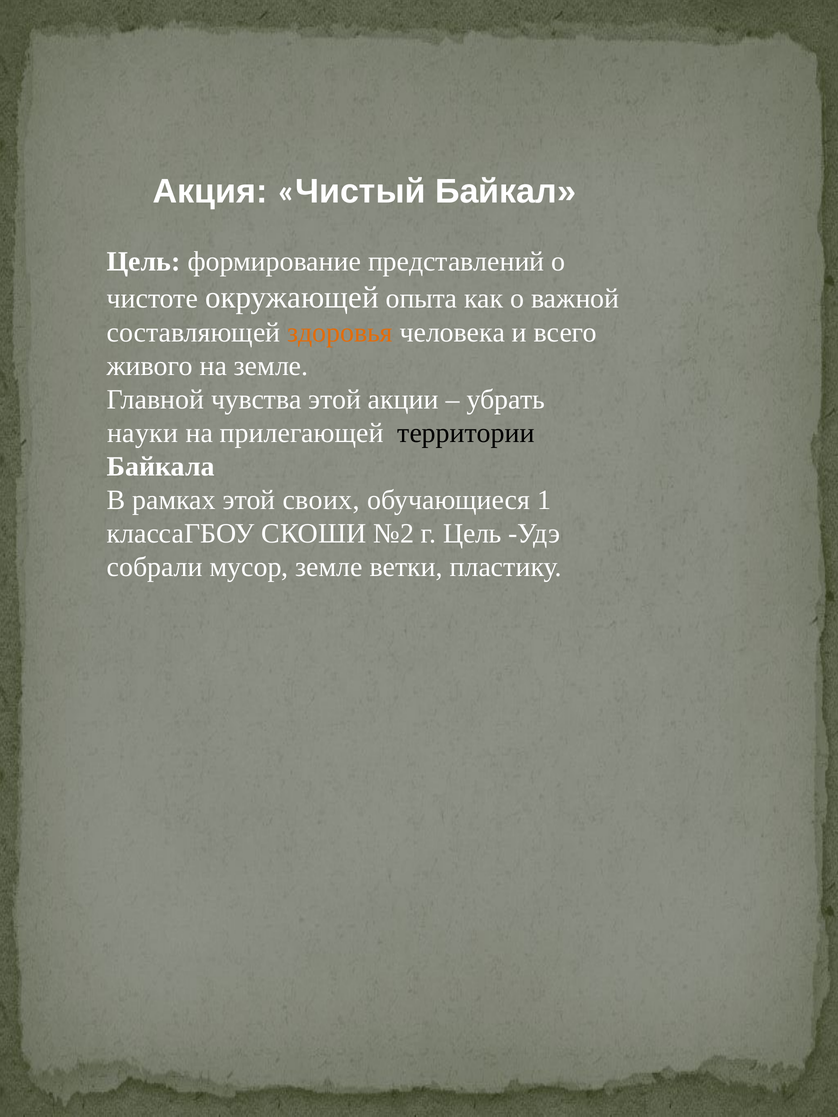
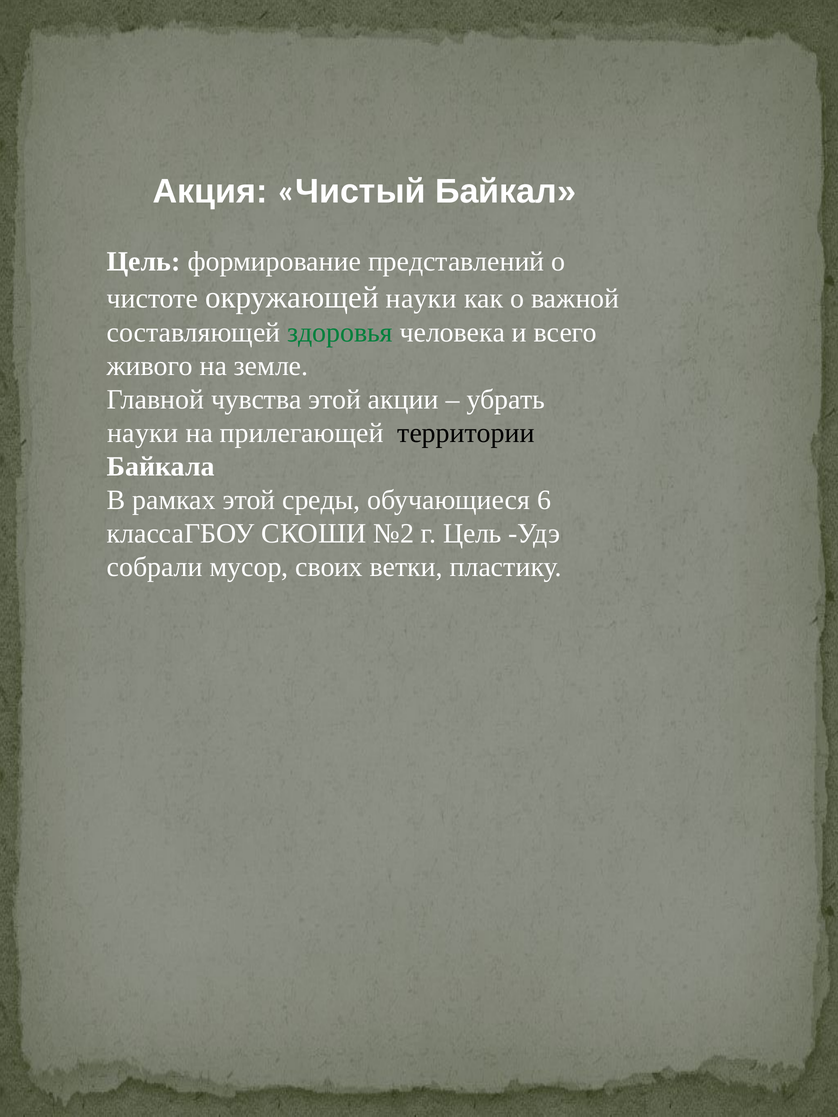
окружающей опыта: опыта -> науки (421, 298)
здоровья colour: orange -> green (340, 333)
своих: своих -> среды (321, 500)
1: 1 -> 6 (544, 500)
мусор земле: земле -> своих (329, 567)
